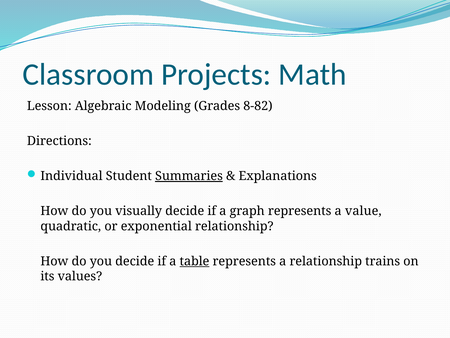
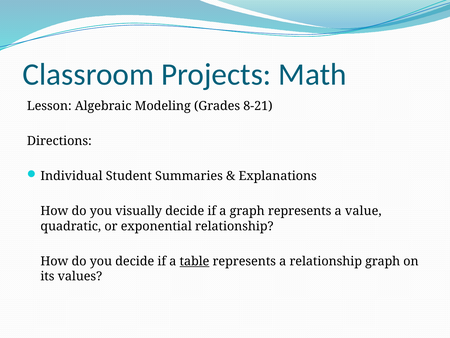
8-82: 8-82 -> 8-21 (258, 106)
Summaries underline: present -> none (189, 176)
relationship trains: trains -> graph (383, 261)
